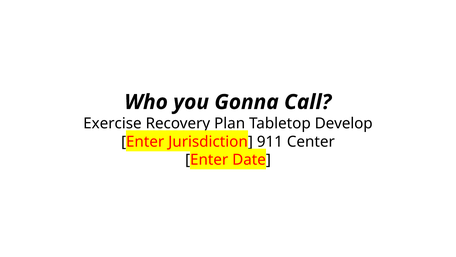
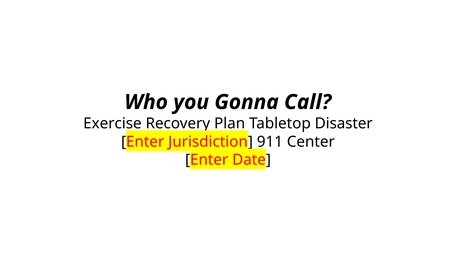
Develop: Develop -> Disaster (344, 123)
